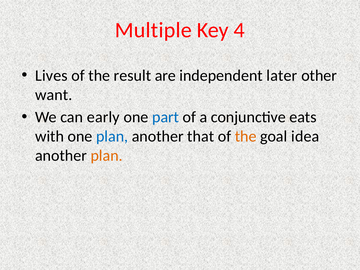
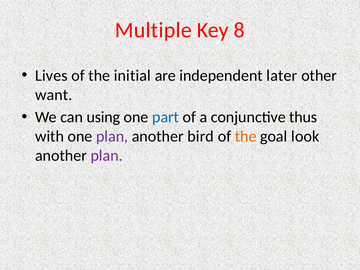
4: 4 -> 8 (239, 30)
result: result -> initial (132, 76)
early: early -> using (103, 117)
eats: eats -> thus (303, 117)
plan colour: blue -> purple (112, 136)
that: that -> bird (201, 136)
idea: idea -> look (305, 136)
plan colour: orange -> purple (107, 156)
